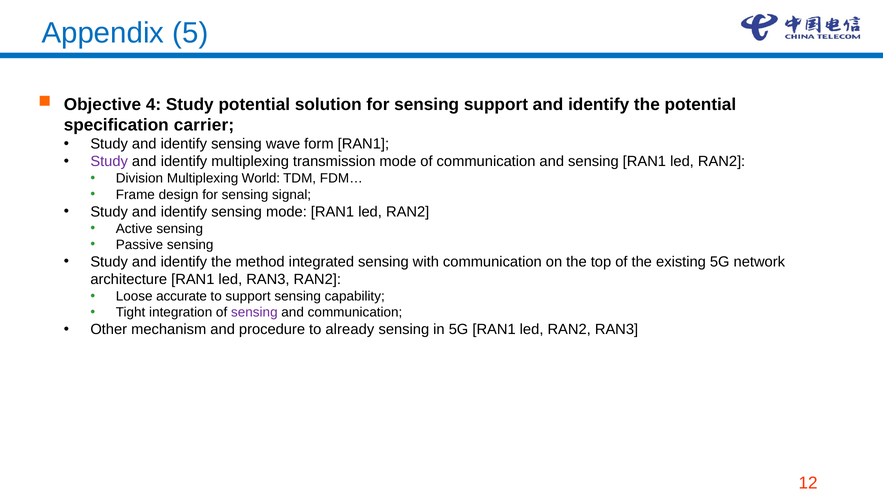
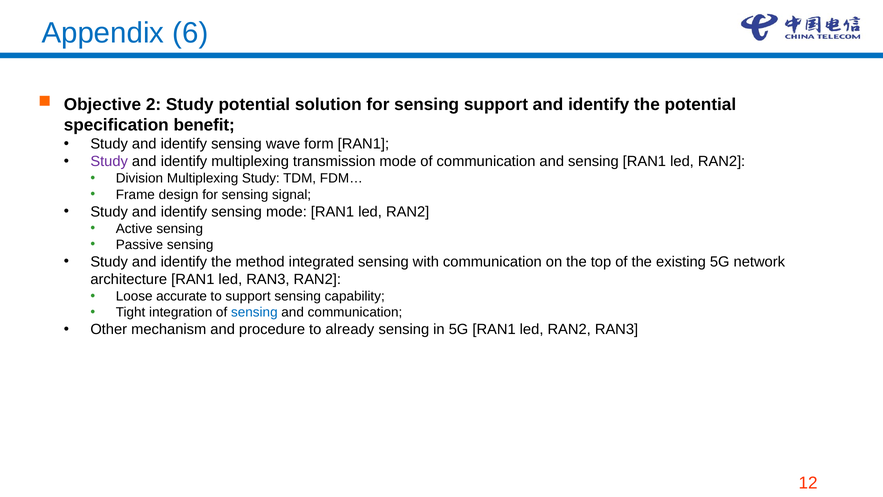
5: 5 -> 6 (190, 33)
4: 4 -> 2 (154, 104)
carrier: carrier -> benefit (204, 125)
Multiplexing World: World -> Study (261, 178)
sensing colour: purple -> blue (254, 312)
